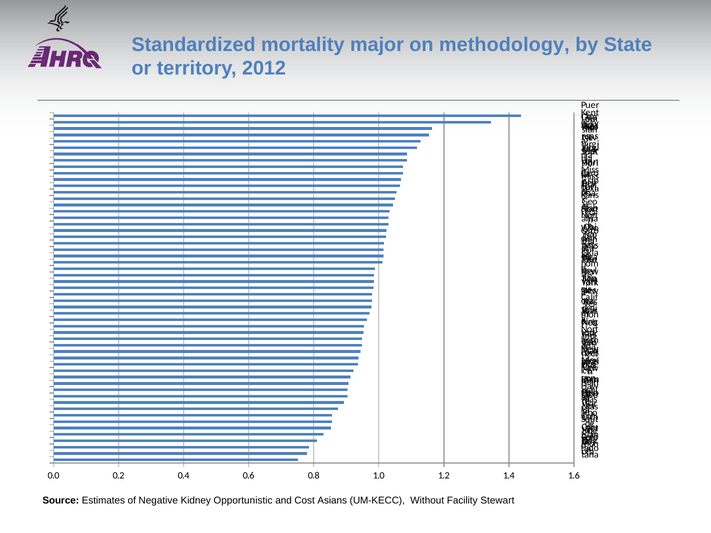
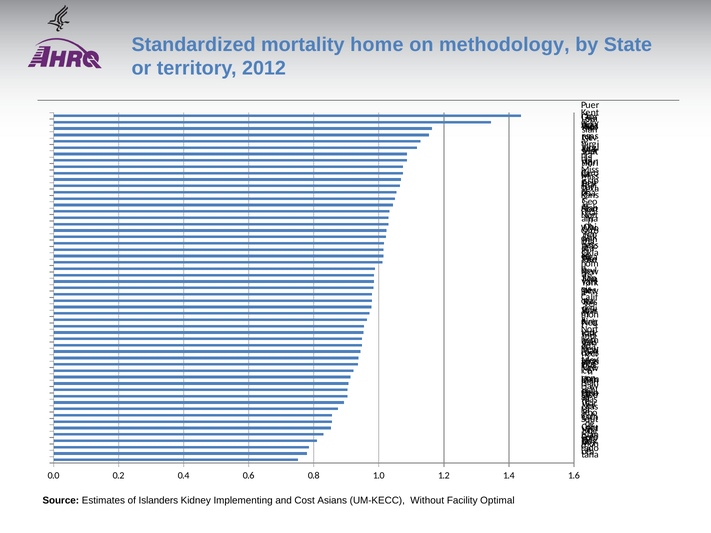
major: major -> home (377, 45)
Negative: Negative -> Islanders (158, 501)
Opportunistic: Opportunistic -> Implementing (243, 501)
Stewart: Stewart -> Optimal (497, 501)
